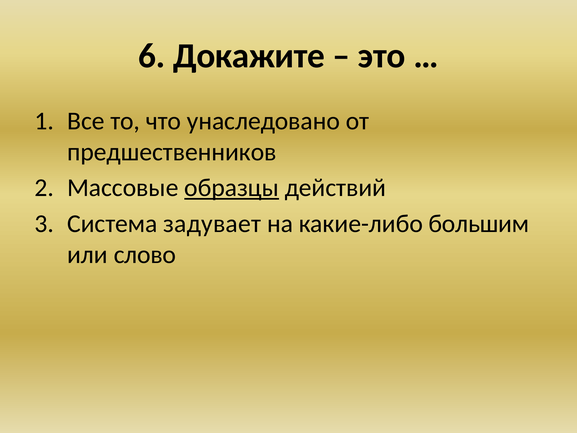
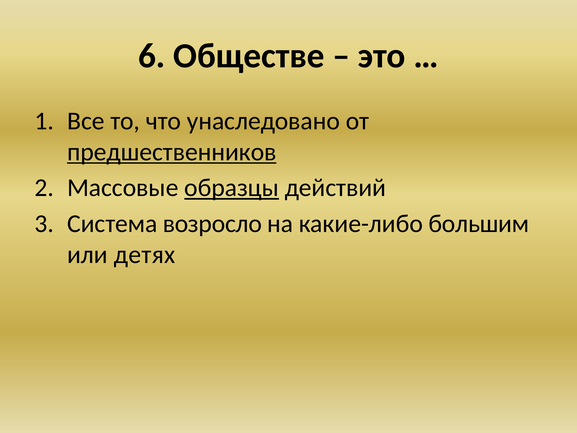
Докажите: Докажите -> Обществе (249, 56)
предшественников underline: none -> present (172, 152)
задувает: задувает -> возросло (212, 224)
слово: слово -> детях (145, 254)
